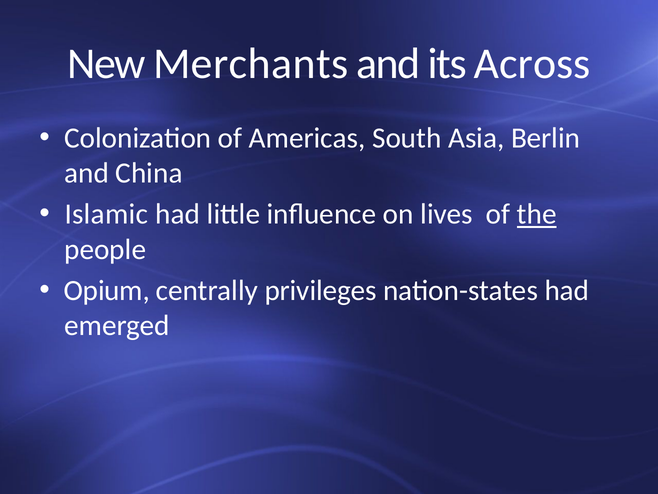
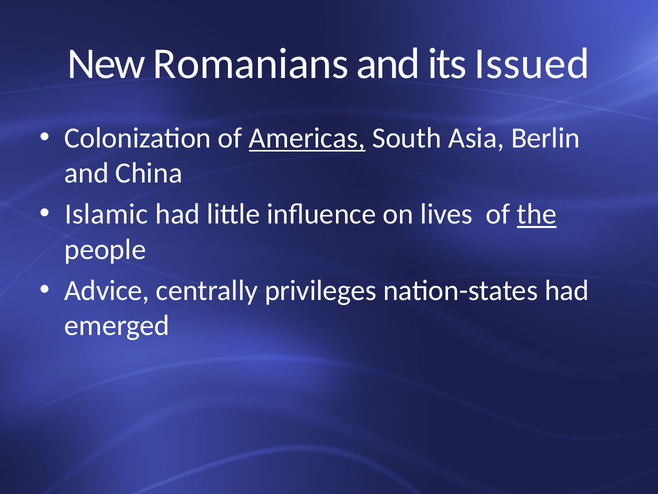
Merchants: Merchants -> Romanians (251, 64)
Across: Across -> Issued (532, 64)
Americas underline: none -> present (307, 138)
Opium: Opium -> Advice (107, 290)
